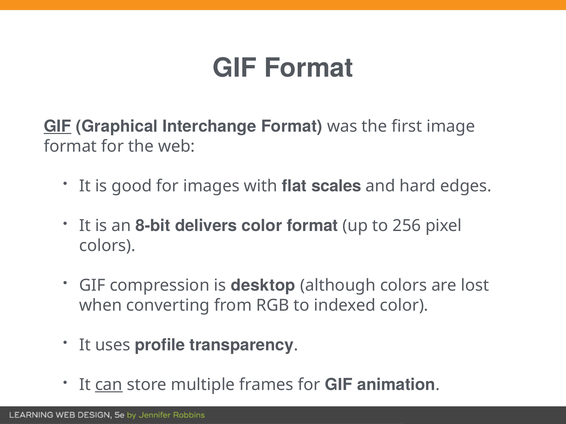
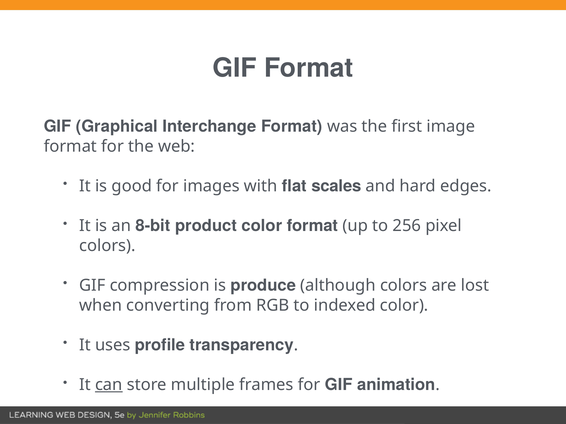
GIF underline: present -> none (57, 127)
delivers: delivers -> product (206, 226)
desktop: desktop -> produce (263, 286)
